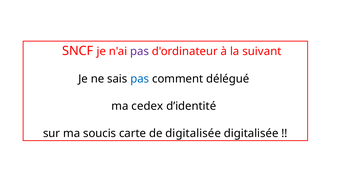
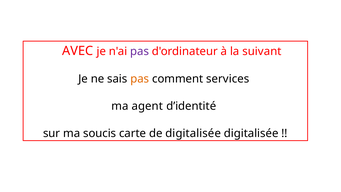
SNCF: SNCF -> AVEC (78, 51)
pas colour: blue -> orange (140, 79)
délégué: délégué -> services (228, 79)
cedex: cedex -> agent (147, 106)
